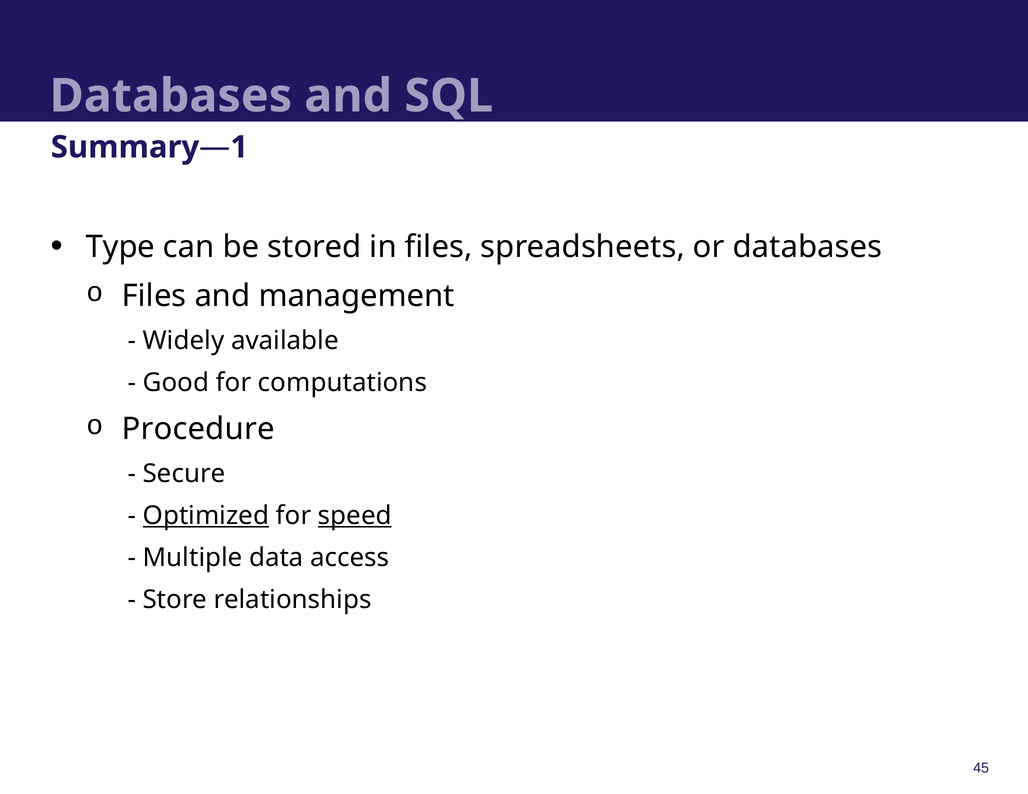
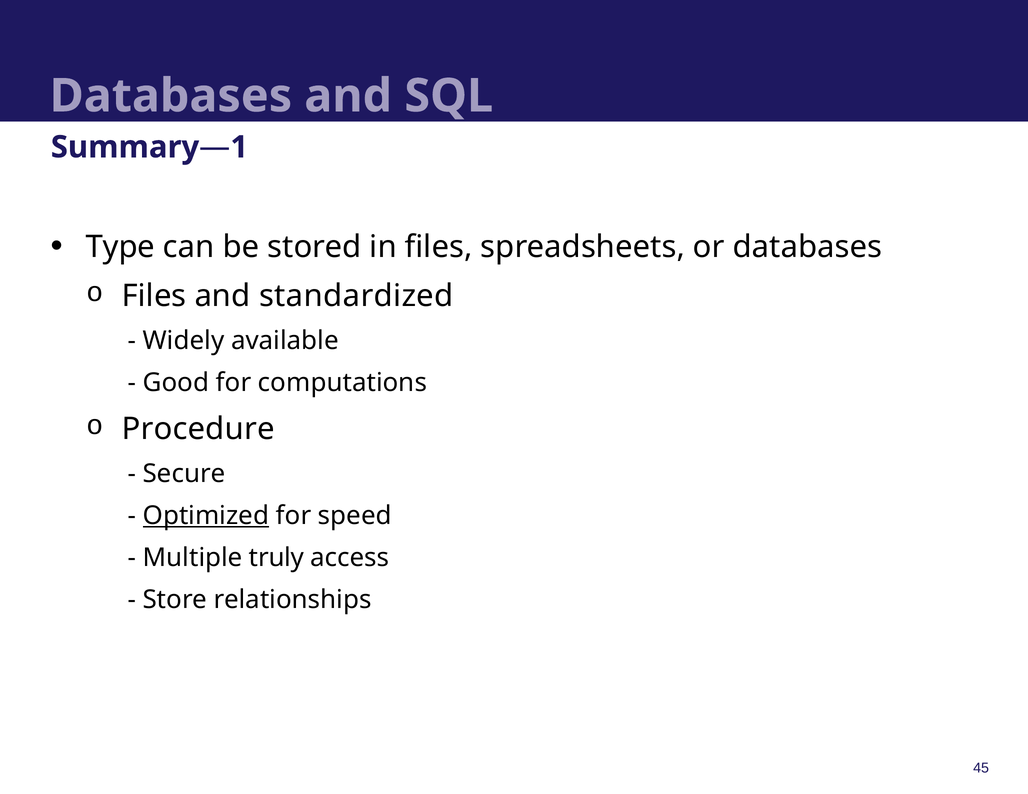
management: management -> standardized (356, 296)
speed underline: present -> none (355, 516)
data: data -> truly (276, 558)
